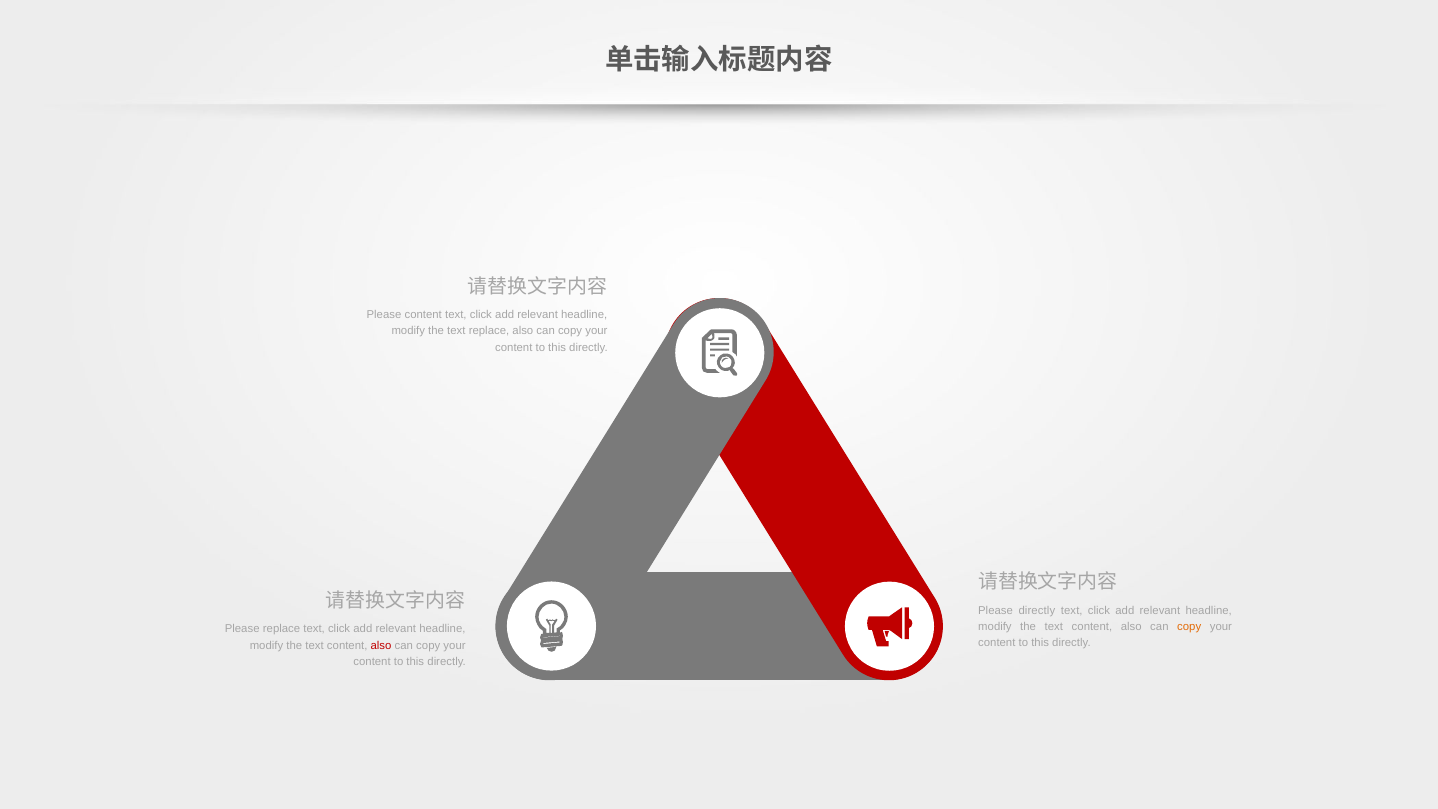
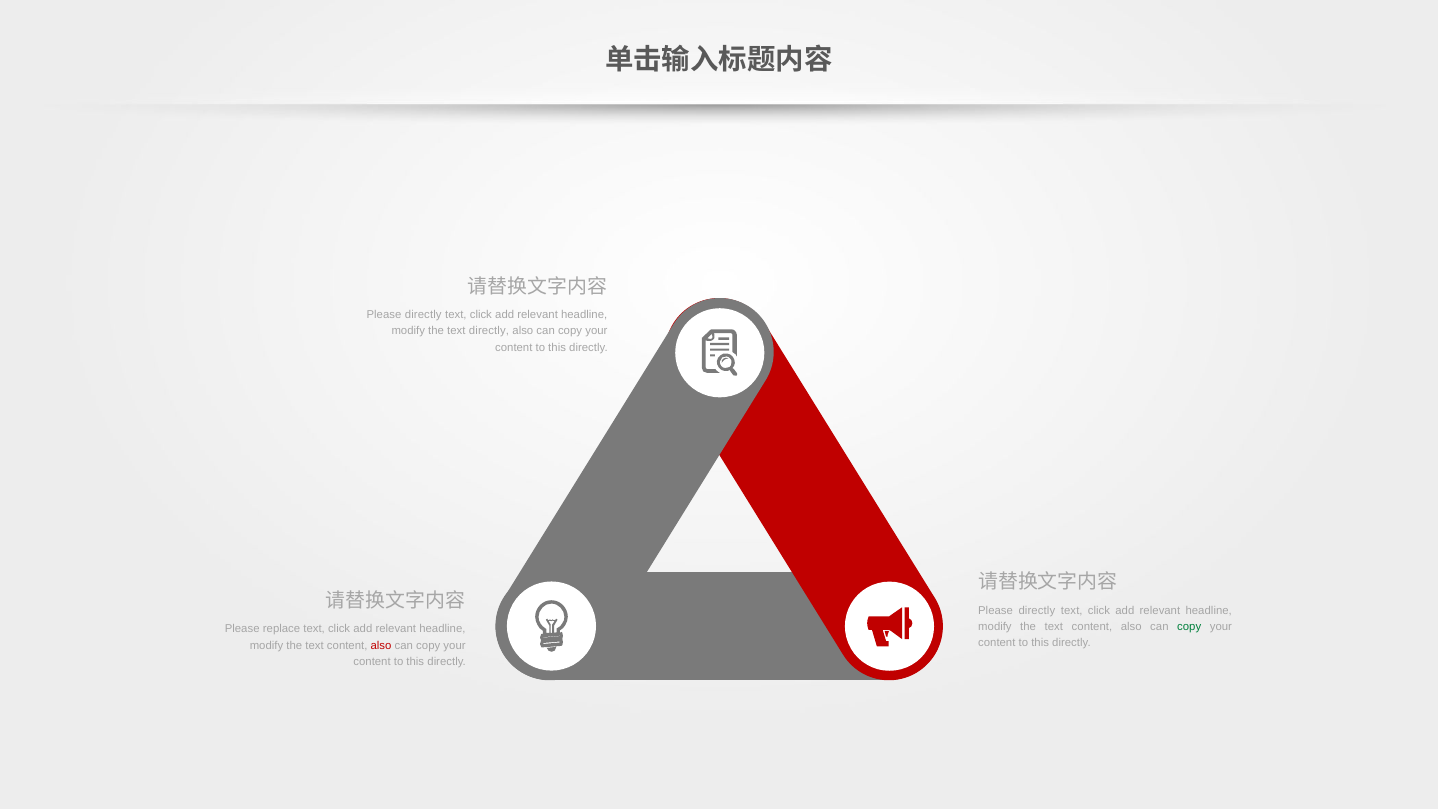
content: content -> directly (423, 315)
text replace: replace -> directly (489, 331)
copy colour: orange -> green (1189, 627)
